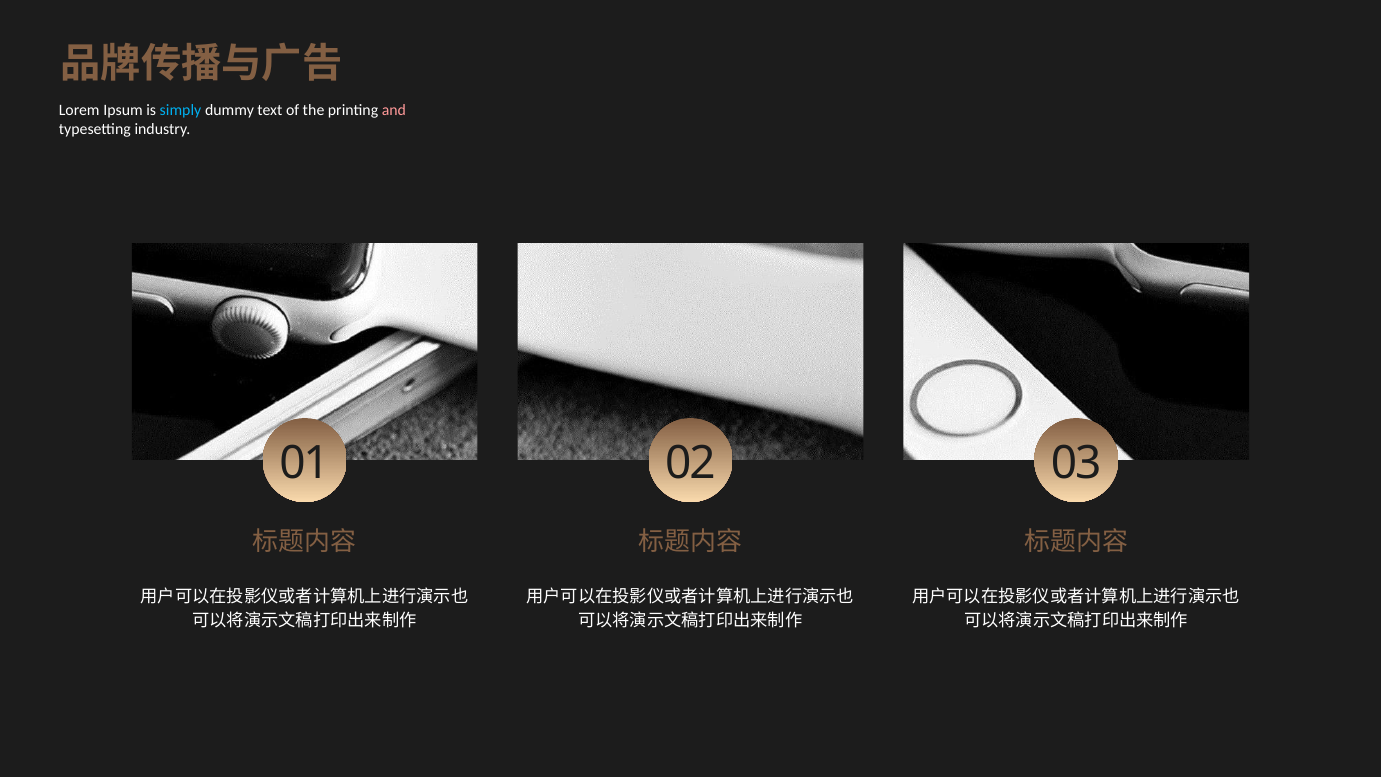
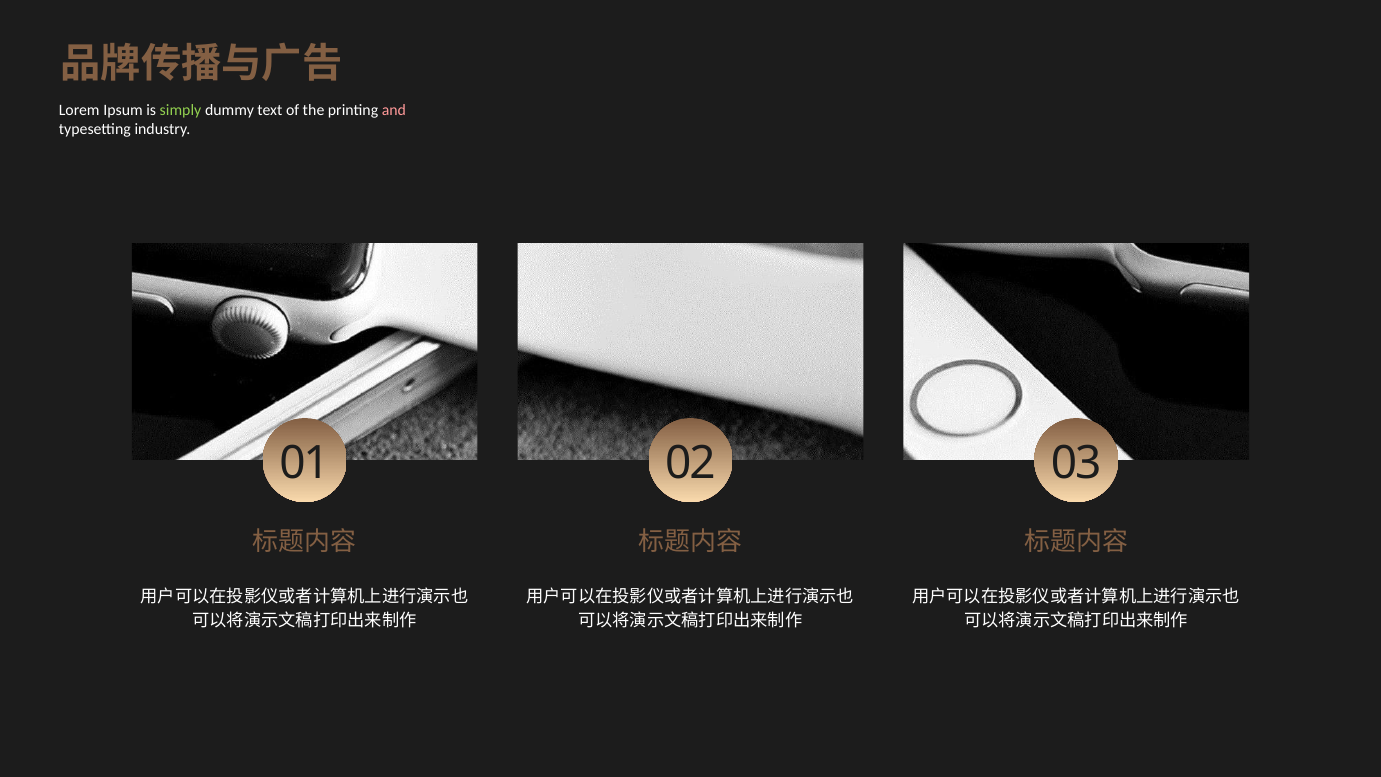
simply colour: light blue -> light green (181, 110)
